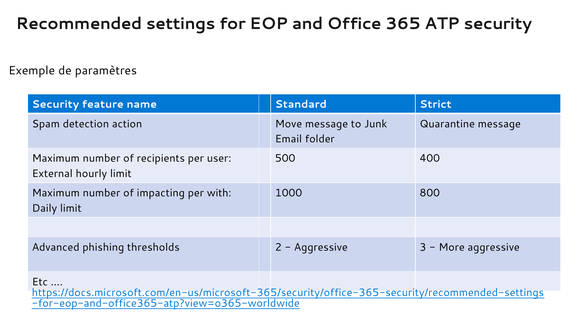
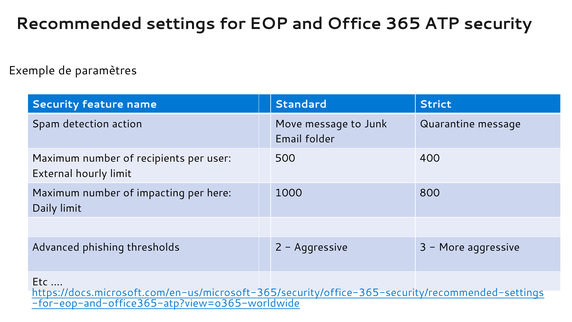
with: with -> here (219, 193)
